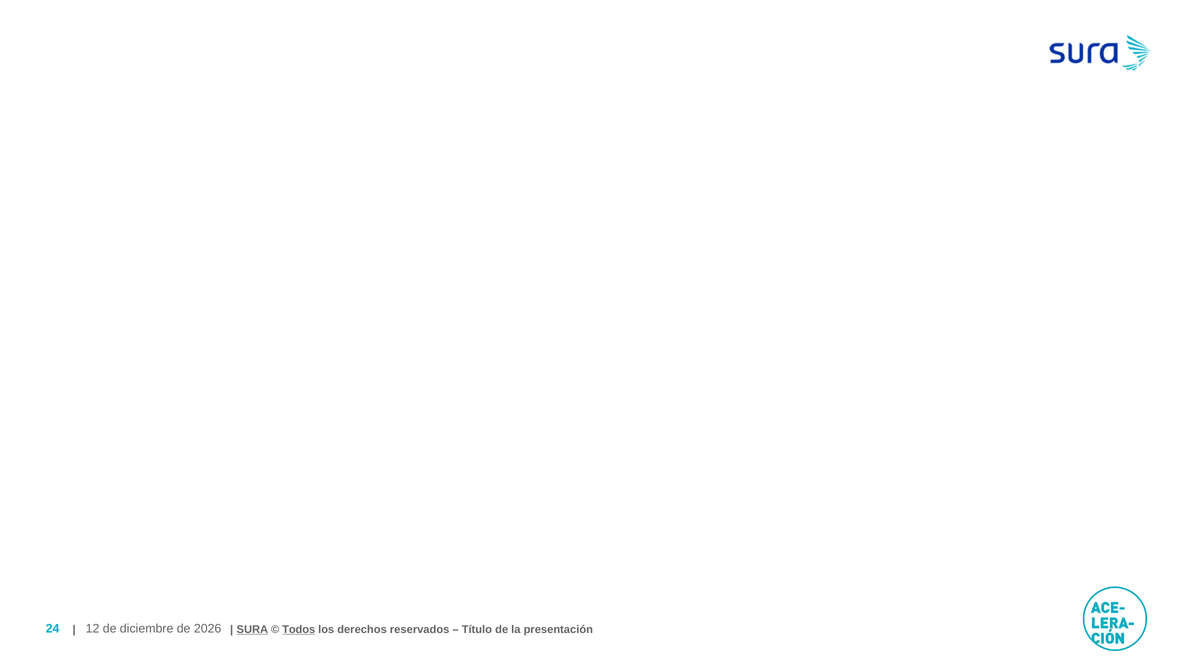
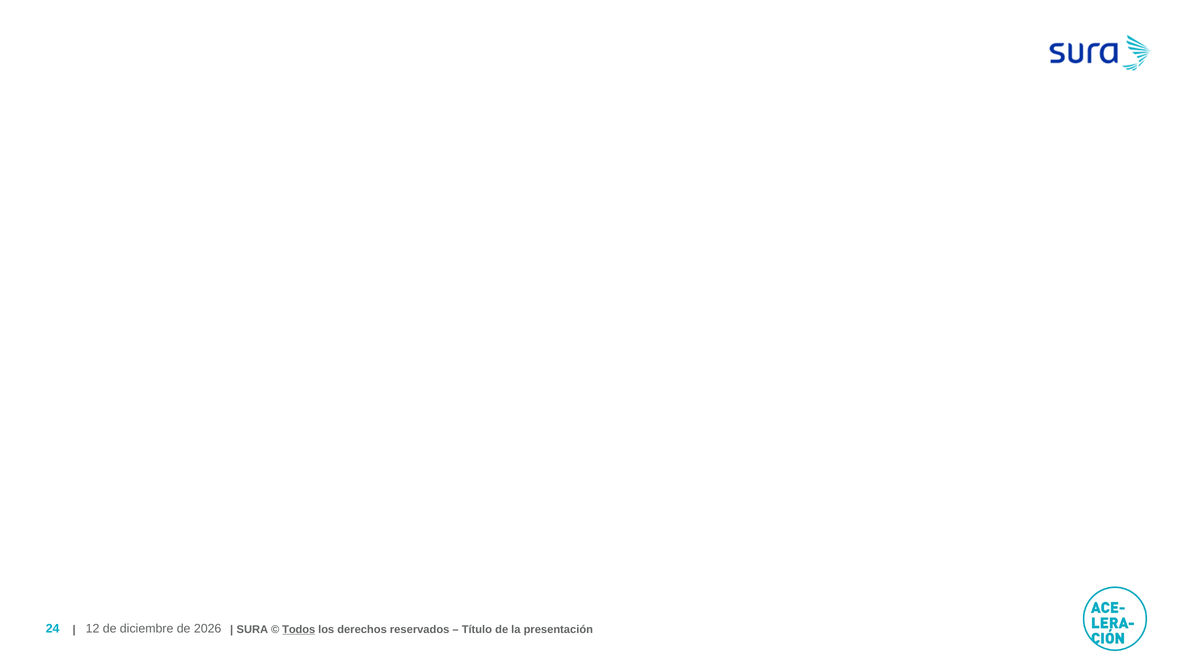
SURA underline: present -> none (252, 630)
